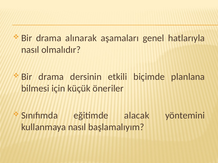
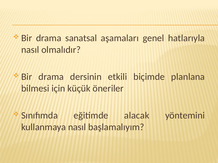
alınarak: alınarak -> sanatsal (81, 38)
